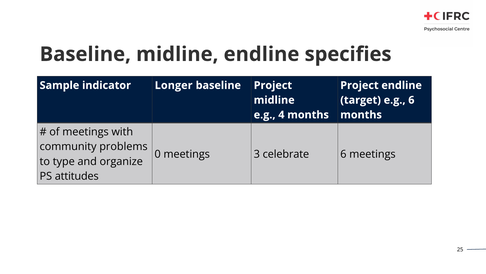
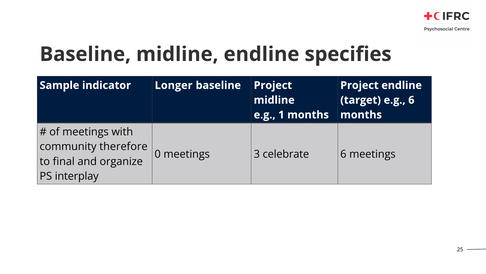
4: 4 -> 1 (281, 115)
problems: problems -> therefore (123, 146)
type: type -> final (64, 161)
attitudes: attitudes -> interplay (77, 176)
